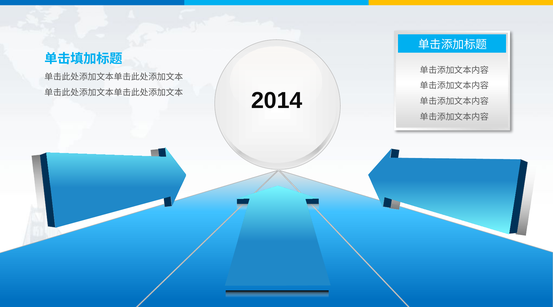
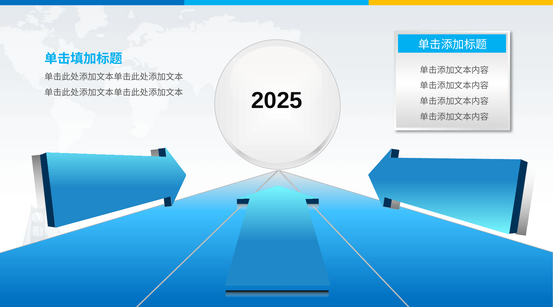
2014: 2014 -> 2025 (277, 100)
